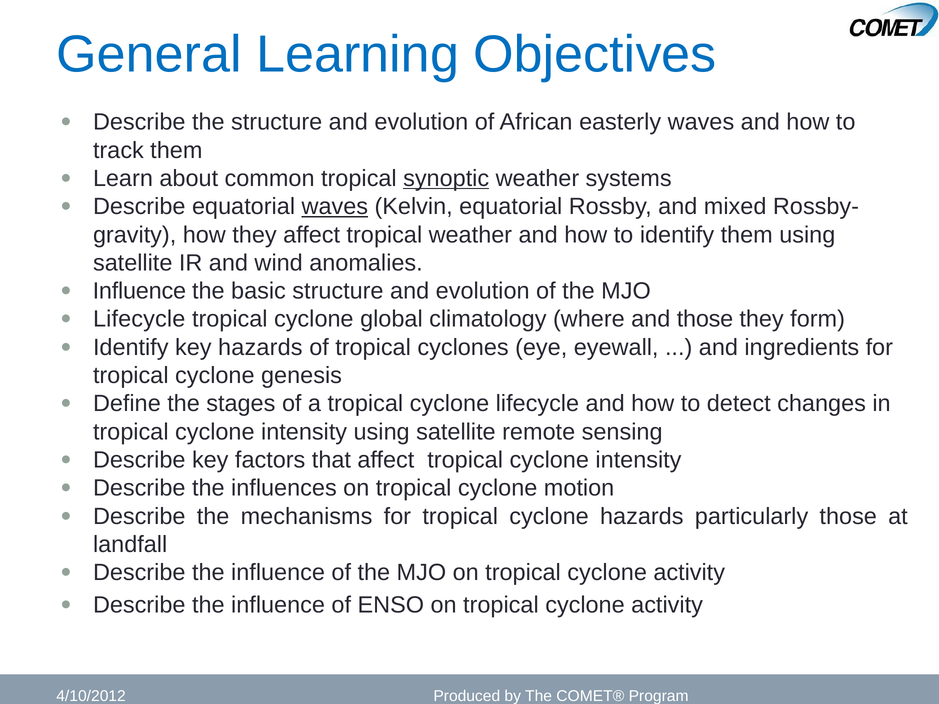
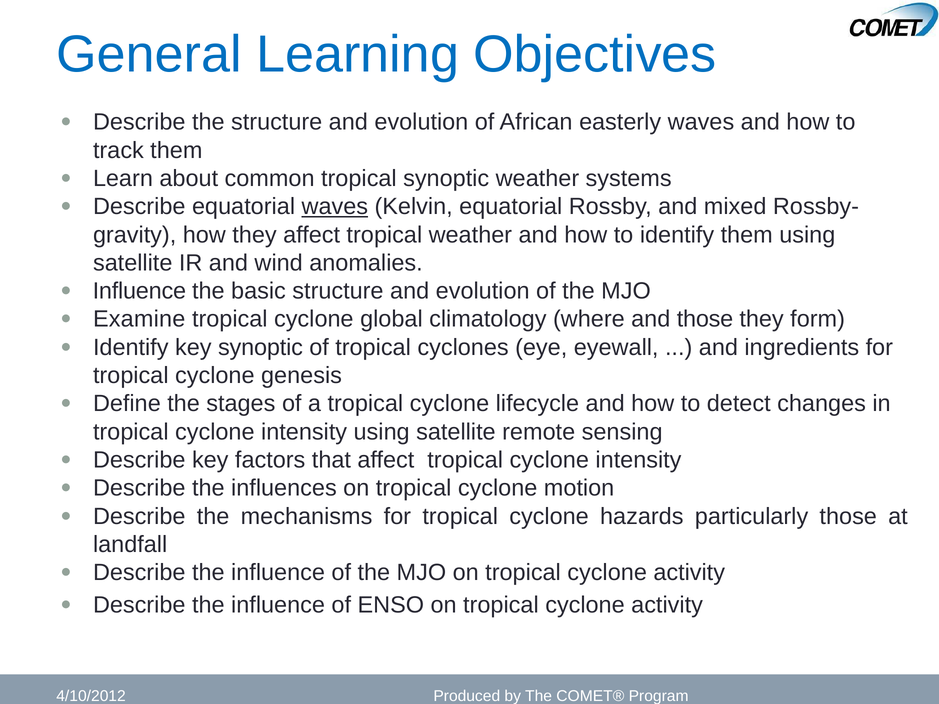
synoptic underline: present -> none (446, 178)
Lifecycle: Lifecycle -> Examine (139, 319)
key hazards: hazards -> synoptic (260, 348)
